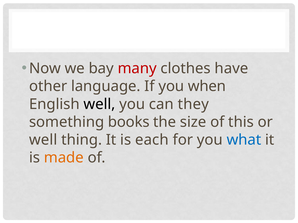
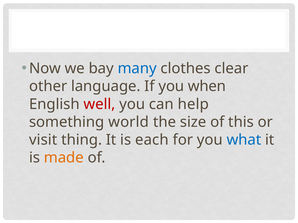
many colour: red -> blue (137, 69)
have: have -> clear (231, 69)
well colour: black -> red (99, 104)
they: they -> help (193, 104)
books: books -> world (129, 122)
well: well -> visit (43, 140)
